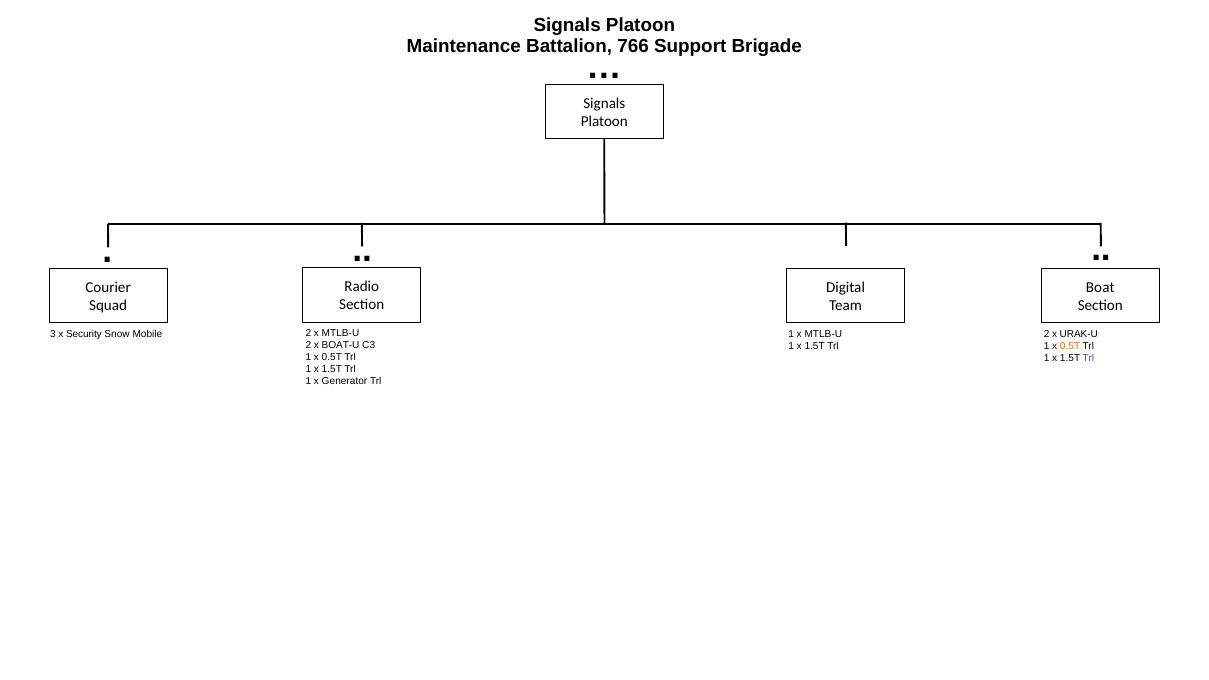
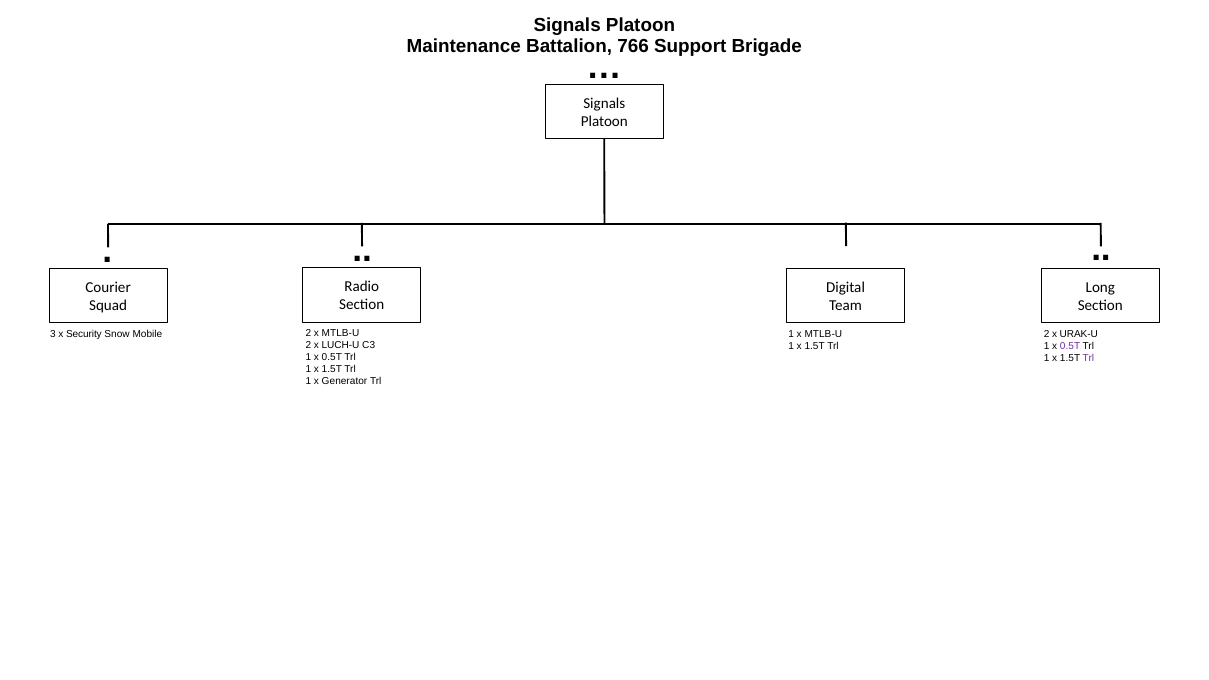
Boat: Boat -> Long (1100, 287)
BOAT-U: BOAT-U -> LUCH-U (341, 345)
0.5T colour: orange -> purple (1070, 346)
